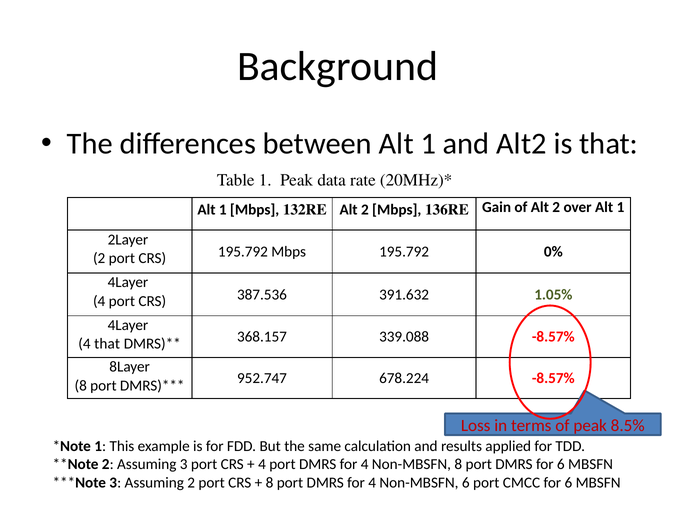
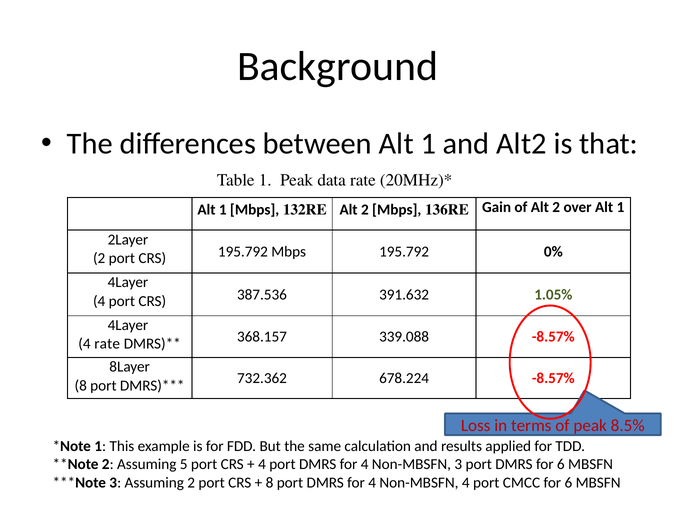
4 that: that -> rate (107, 344)
952.747: 952.747 -> 732.362 (262, 378)
Assuming 3: 3 -> 5 (184, 464)
Non-MBSFN 8: 8 -> 3 (458, 464)
Non-MBSFN 6: 6 -> 4 (466, 482)
